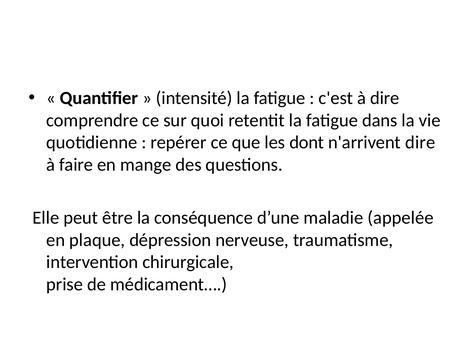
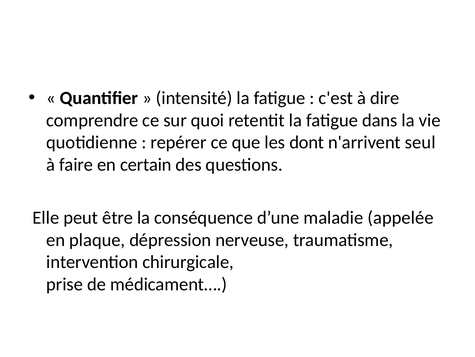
n'arrivent dire: dire -> seul (420, 142)
mange: mange -> certain (146, 164)
